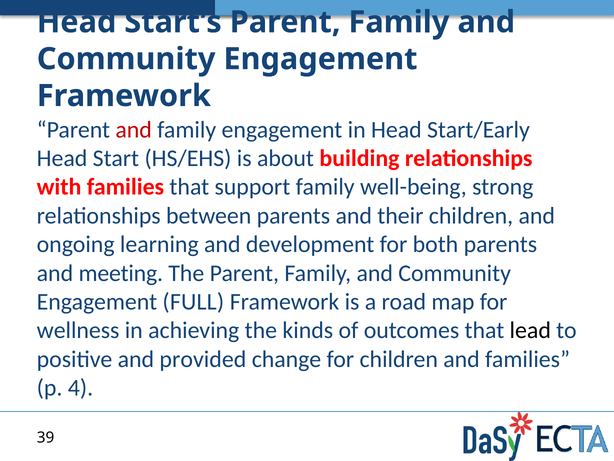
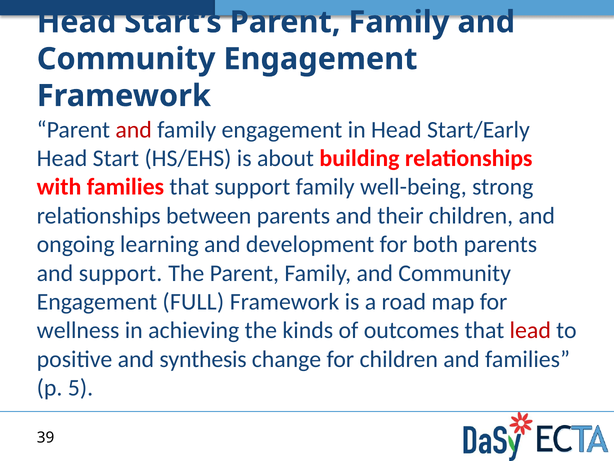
and meeting: meeting -> support (121, 273)
lead colour: black -> red (530, 330)
provided: provided -> synthesis (203, 359)
4: 4 -> 5 (80, 388)
